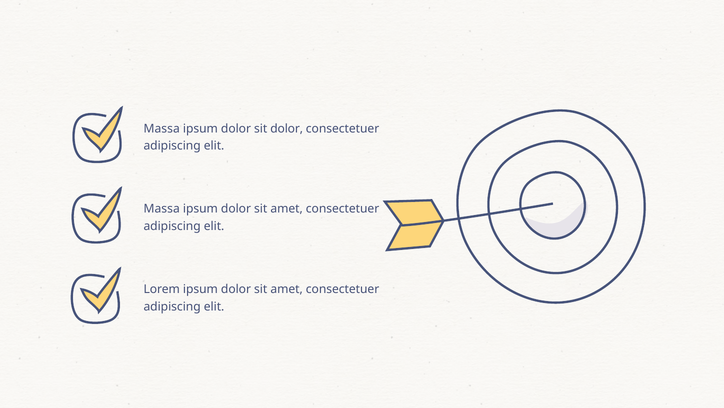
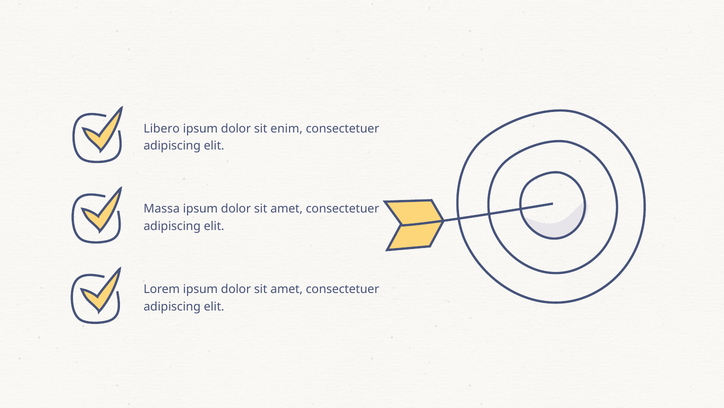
Massa: Massa -> Libero (162, 128)
sit dolor: dolor -> enim (287, 128)
